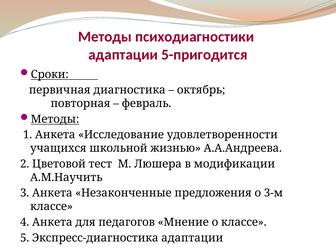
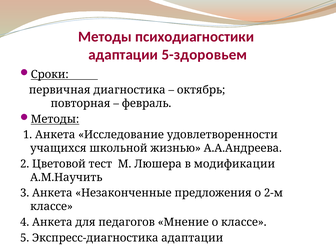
5-пригодится: 5-пригодится -> 5-здоровьем (204, 55)
3-м: 3-м -> 2-м (273, 193)
